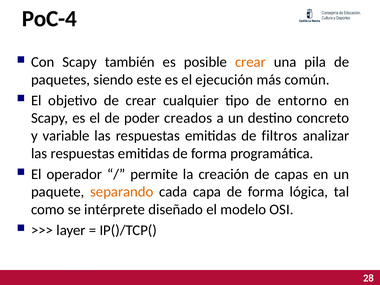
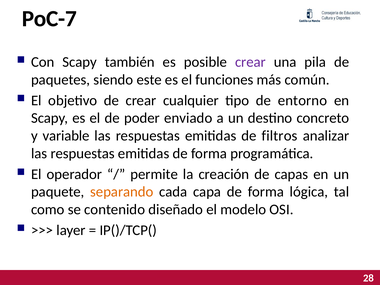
PoC-4: PoC-4 -> PoC-7 (49, 19)
crear colour: orange -> purple (250, 62)
ejecución: ejecución -> funciones (224, 80)
creados: creados -> enviado (188, 118)
intérprete: intérprete -> contenido (115, 210)
